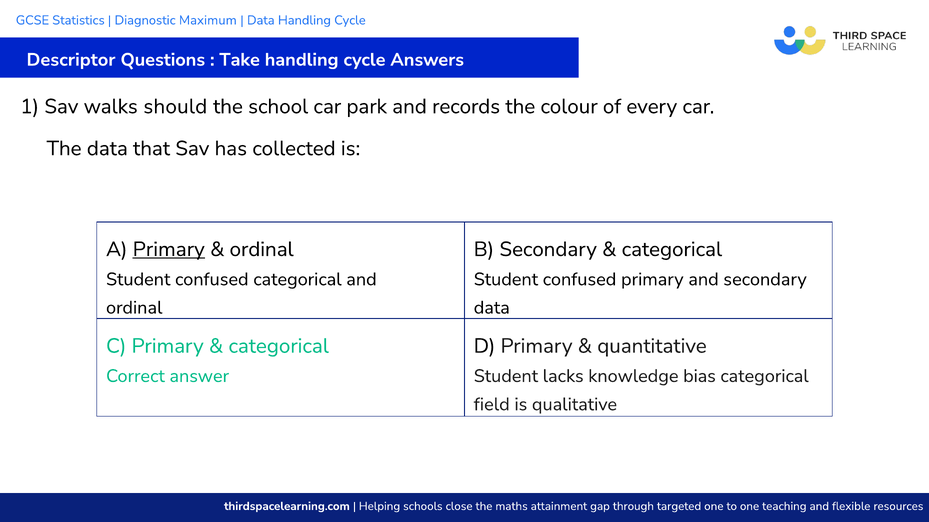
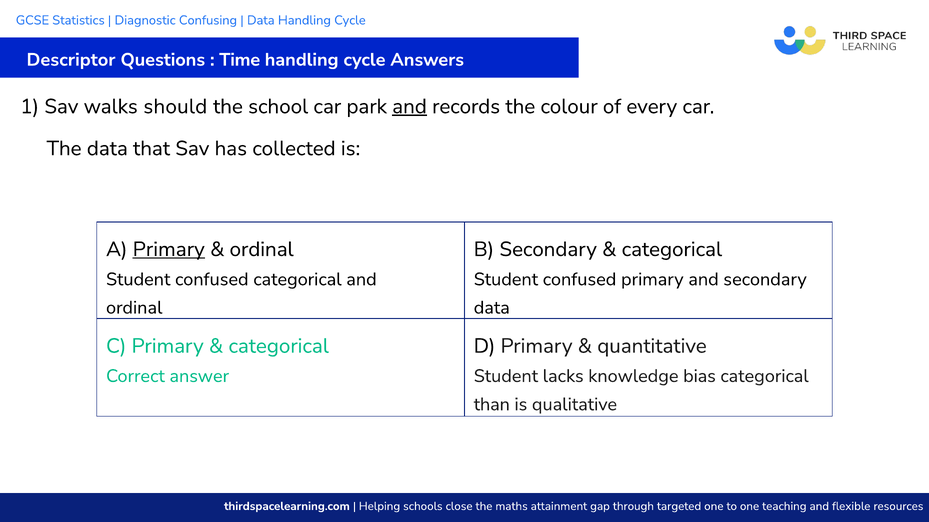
Maximum: Maximum -> Confusing (208, 20)
Take: Take -> Time (240, 60)
and underline: none -> present (410, 107)
field: field -> than (492, 405)
